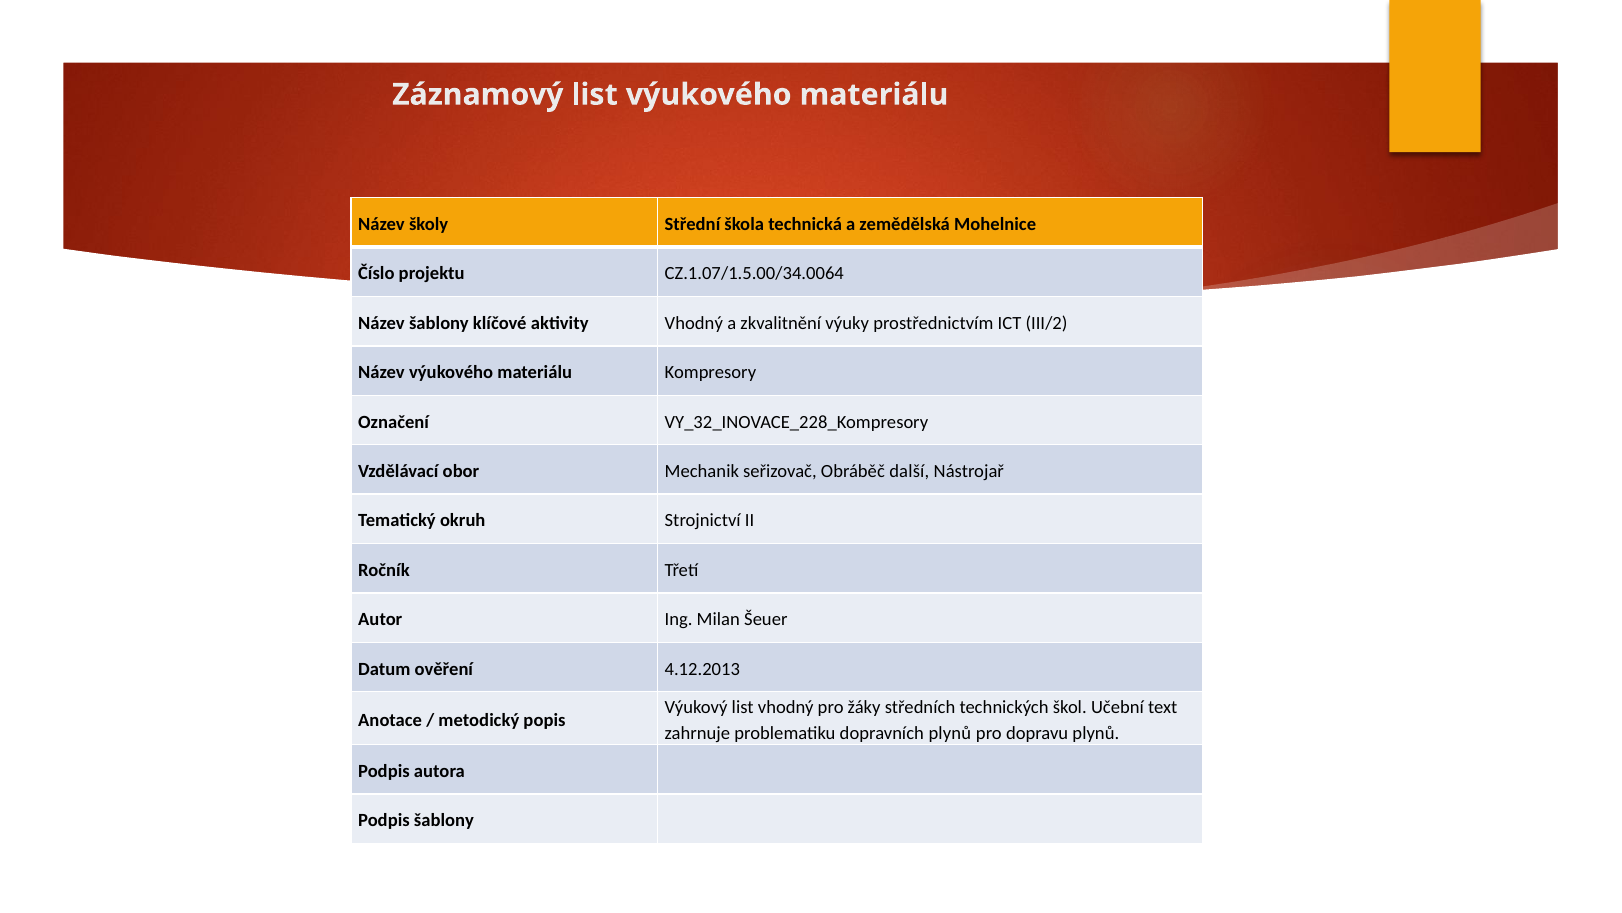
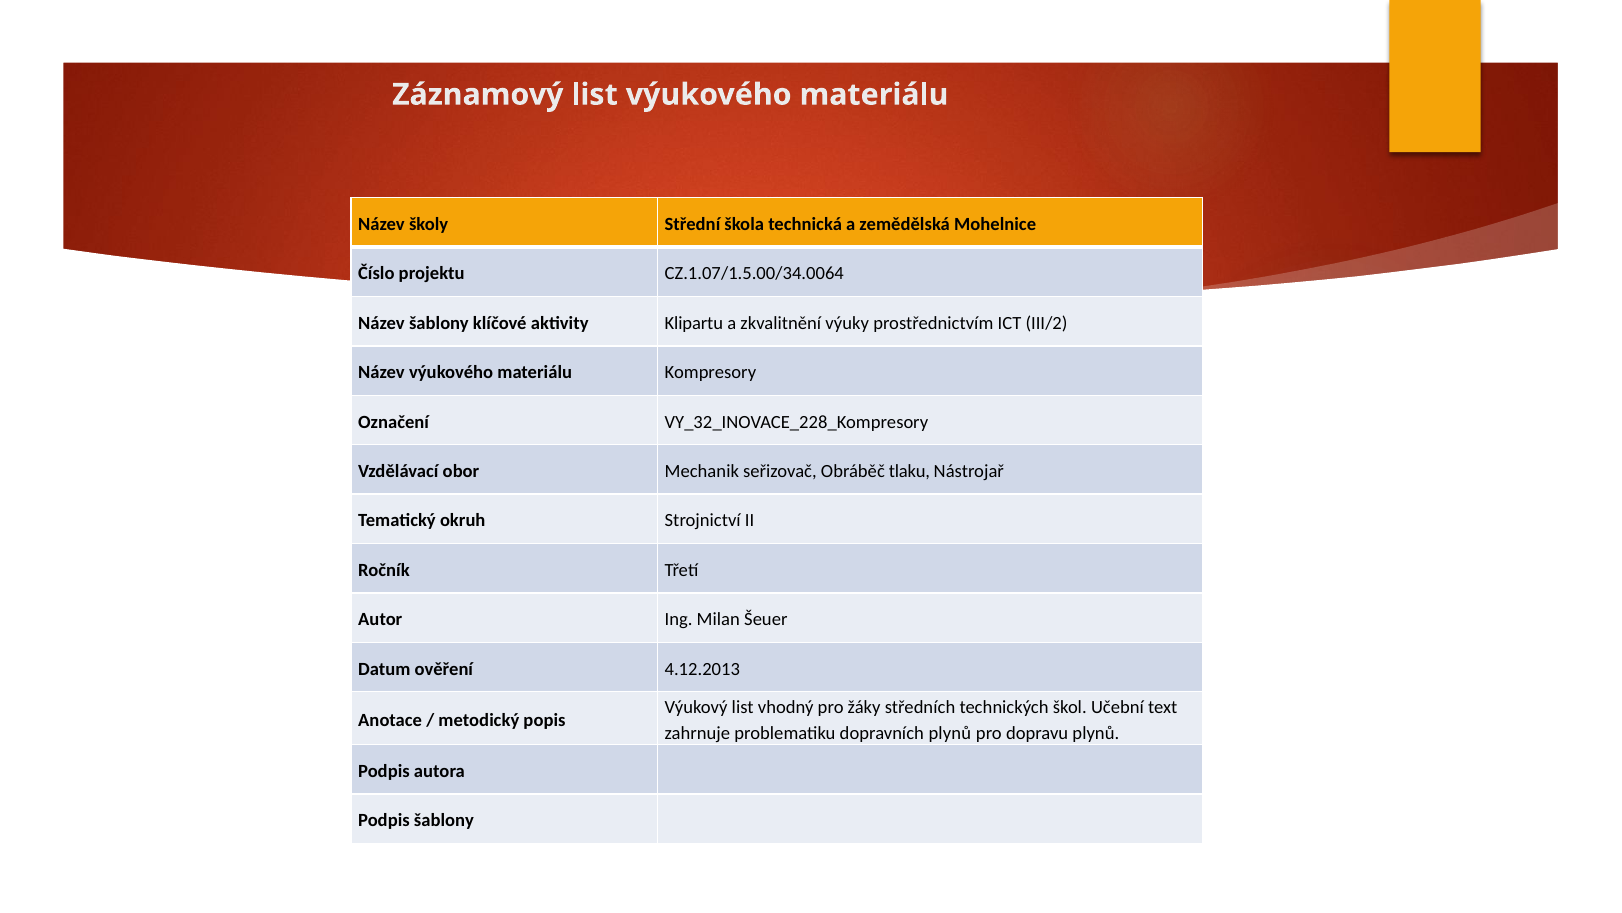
aktivity Vhodný: Vhodný -> Klipartu (694, 323)
další: další -> tlaku (909, 471)
